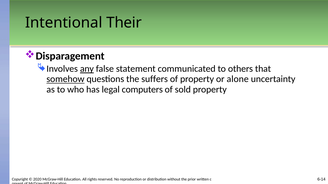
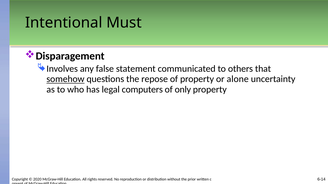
Their: Their -> Must (124, 23)
any underline: present -> none (87, 69)
suffers: suffers -> repose (155, 79)
sold: sold -> only (183, 90)
